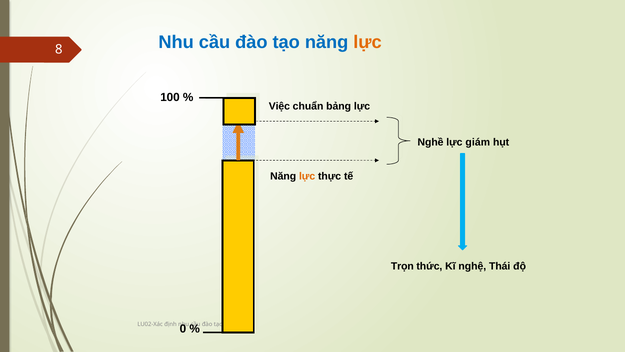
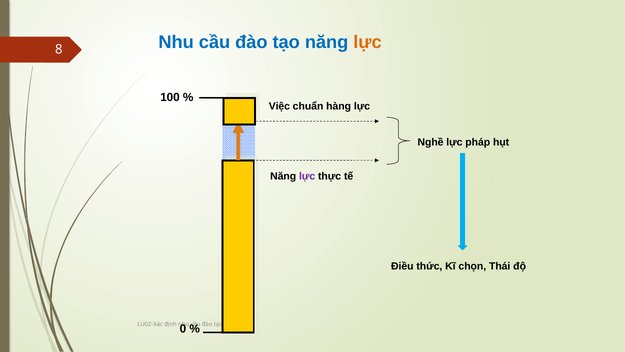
bảng: bảng -> hàng (339, 106)
giám: giám -> pháp (478, 142)
lực colour: orange -> purple (307, 176)
Trọn: Trọn -> Điều (402, 266)
nghệ: nghệ -> chọn (472, 266)
